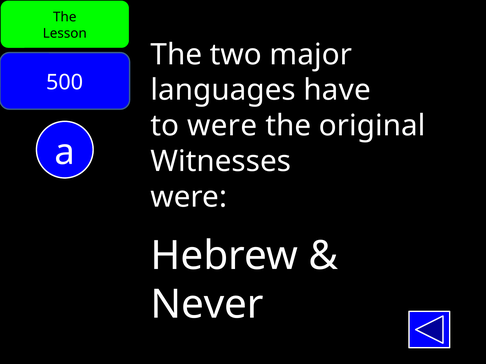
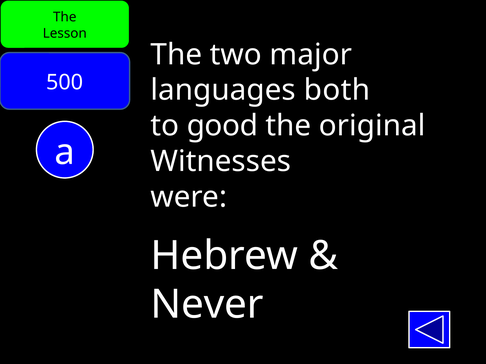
have: have -> both (337, 90)
to were: were -> good (222, 126)
